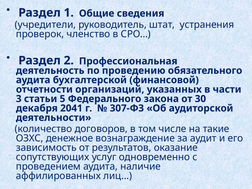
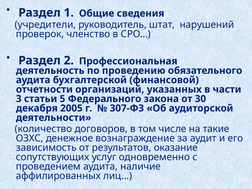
устранения: устранения -> нарушений (207, 25)
2041: 2041 -> 2005 (71, 108)
